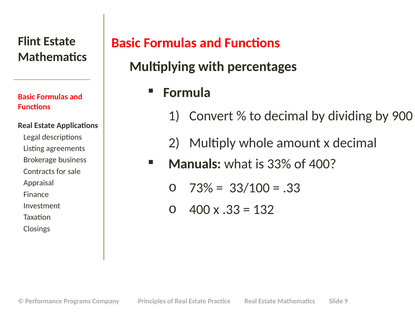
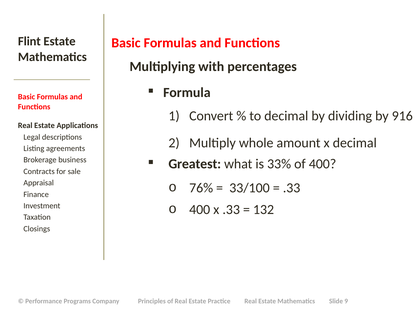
900: 900 -> 916 (402, 116)
Manuals: Manuals -> Greatest (195, 164)
73%: 73% -> 76% (201, 187)
